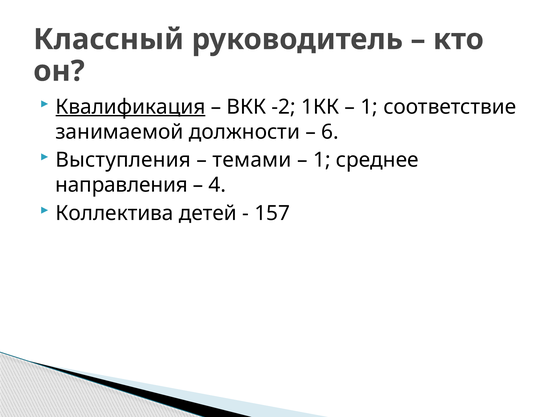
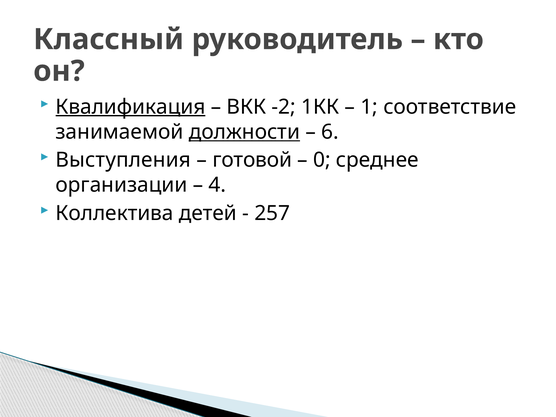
должности underline: none -> present (244, 132)
темами: темами -> готовой (252, 160)
1: 1 -> 0 (322, 160)
направления: направления -> организации (121, 185)
157: 157 -> 257 (272, 213)
